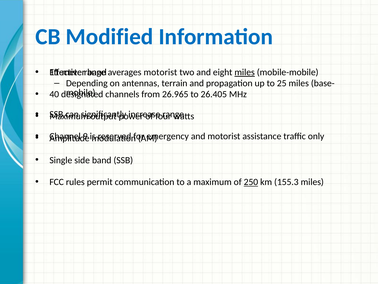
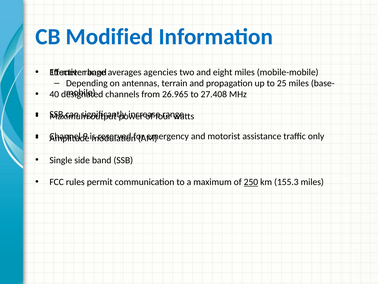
averages motorist: motorist -> agencies (160, 72)
miles underline: present -> none (245, 72)
26.405: 26.405 -> 27.408 (214, 94)
